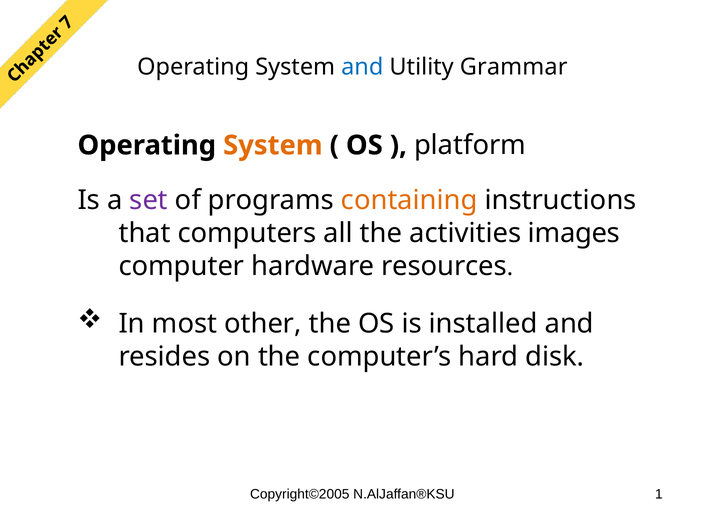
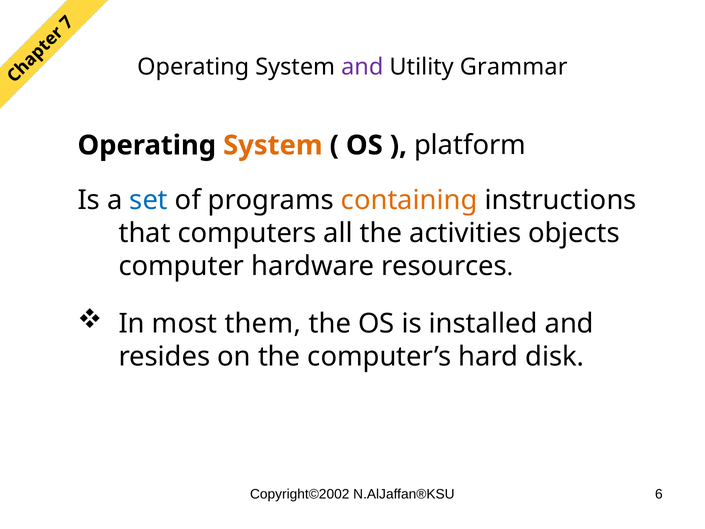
and colour: blue -> purple (362, 67)
set colour: purple -> blue (149, 200)
images: images -> objects (574, 233)
other: other -> them (263, 324)
Copyright©2005: Copyright©2005 -> Copyright©2002 (300, 494)
1: 1 -> 6 (659, 494)
